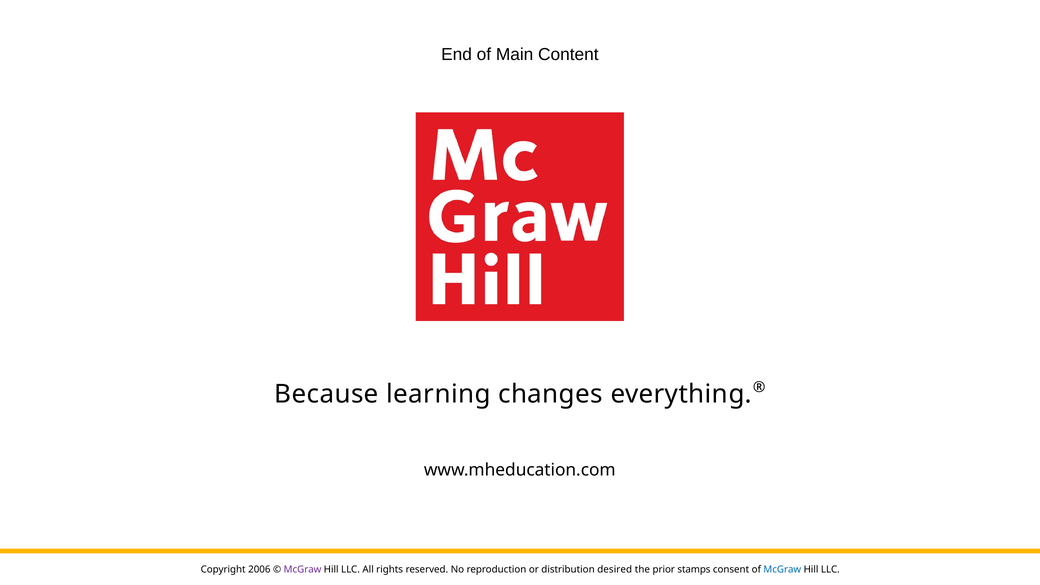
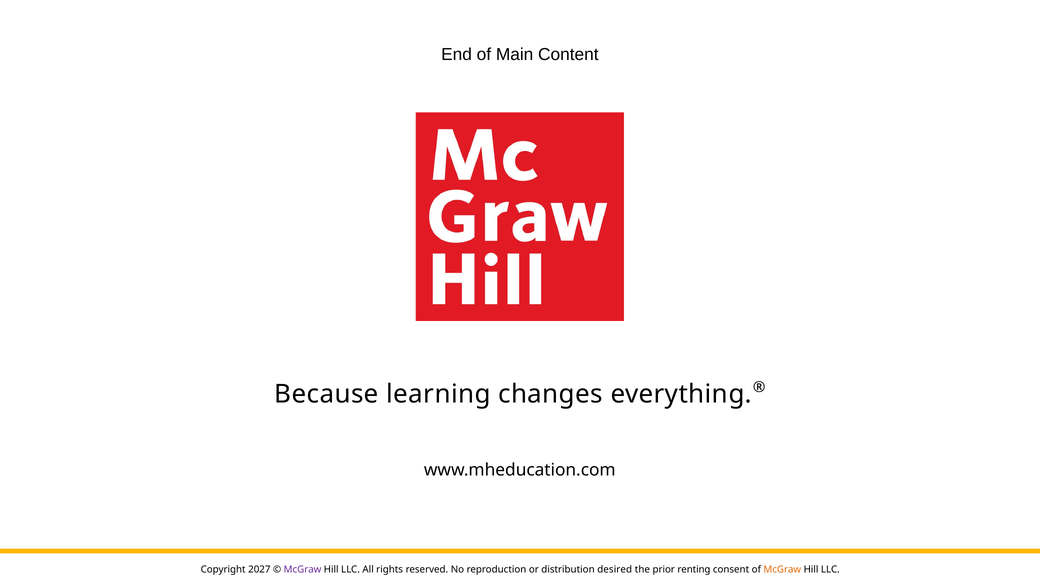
2006: 2006 -> 2027 (259, 570)
stamps: stamps -> renting (694, 570)
McGraw colour: blue -> orange (782, 570)
